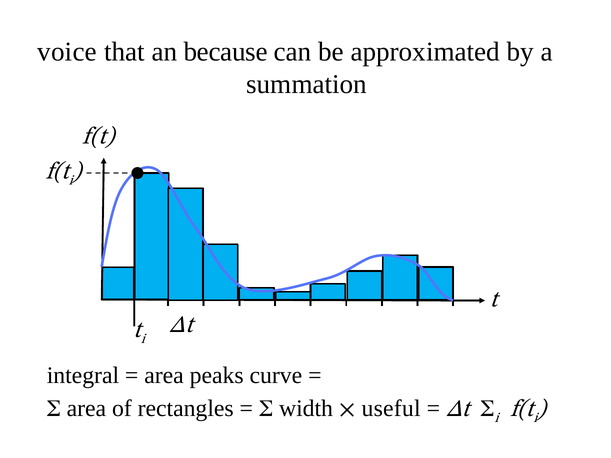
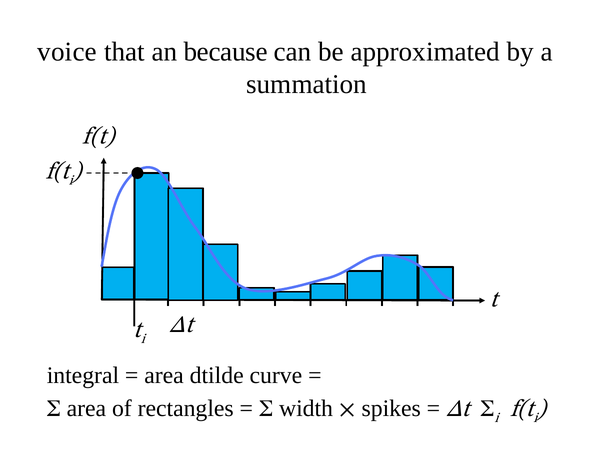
peaks: peaks -> dtilde (217, 375)
useful: useful -> spikes (391, 409)
